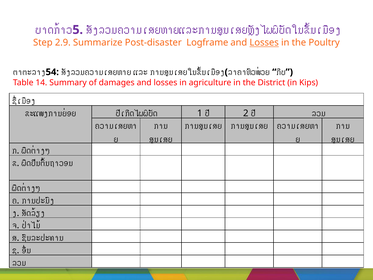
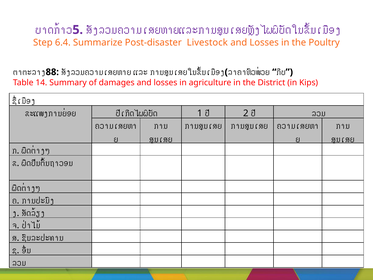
2.9: 2.9 -> 6.4 (63, 43)
Logframe: Logframe -> Livestock (207, 43)
Losses underline: present -> none (264, 43)
54: 54 -> 88 (52, 72)
